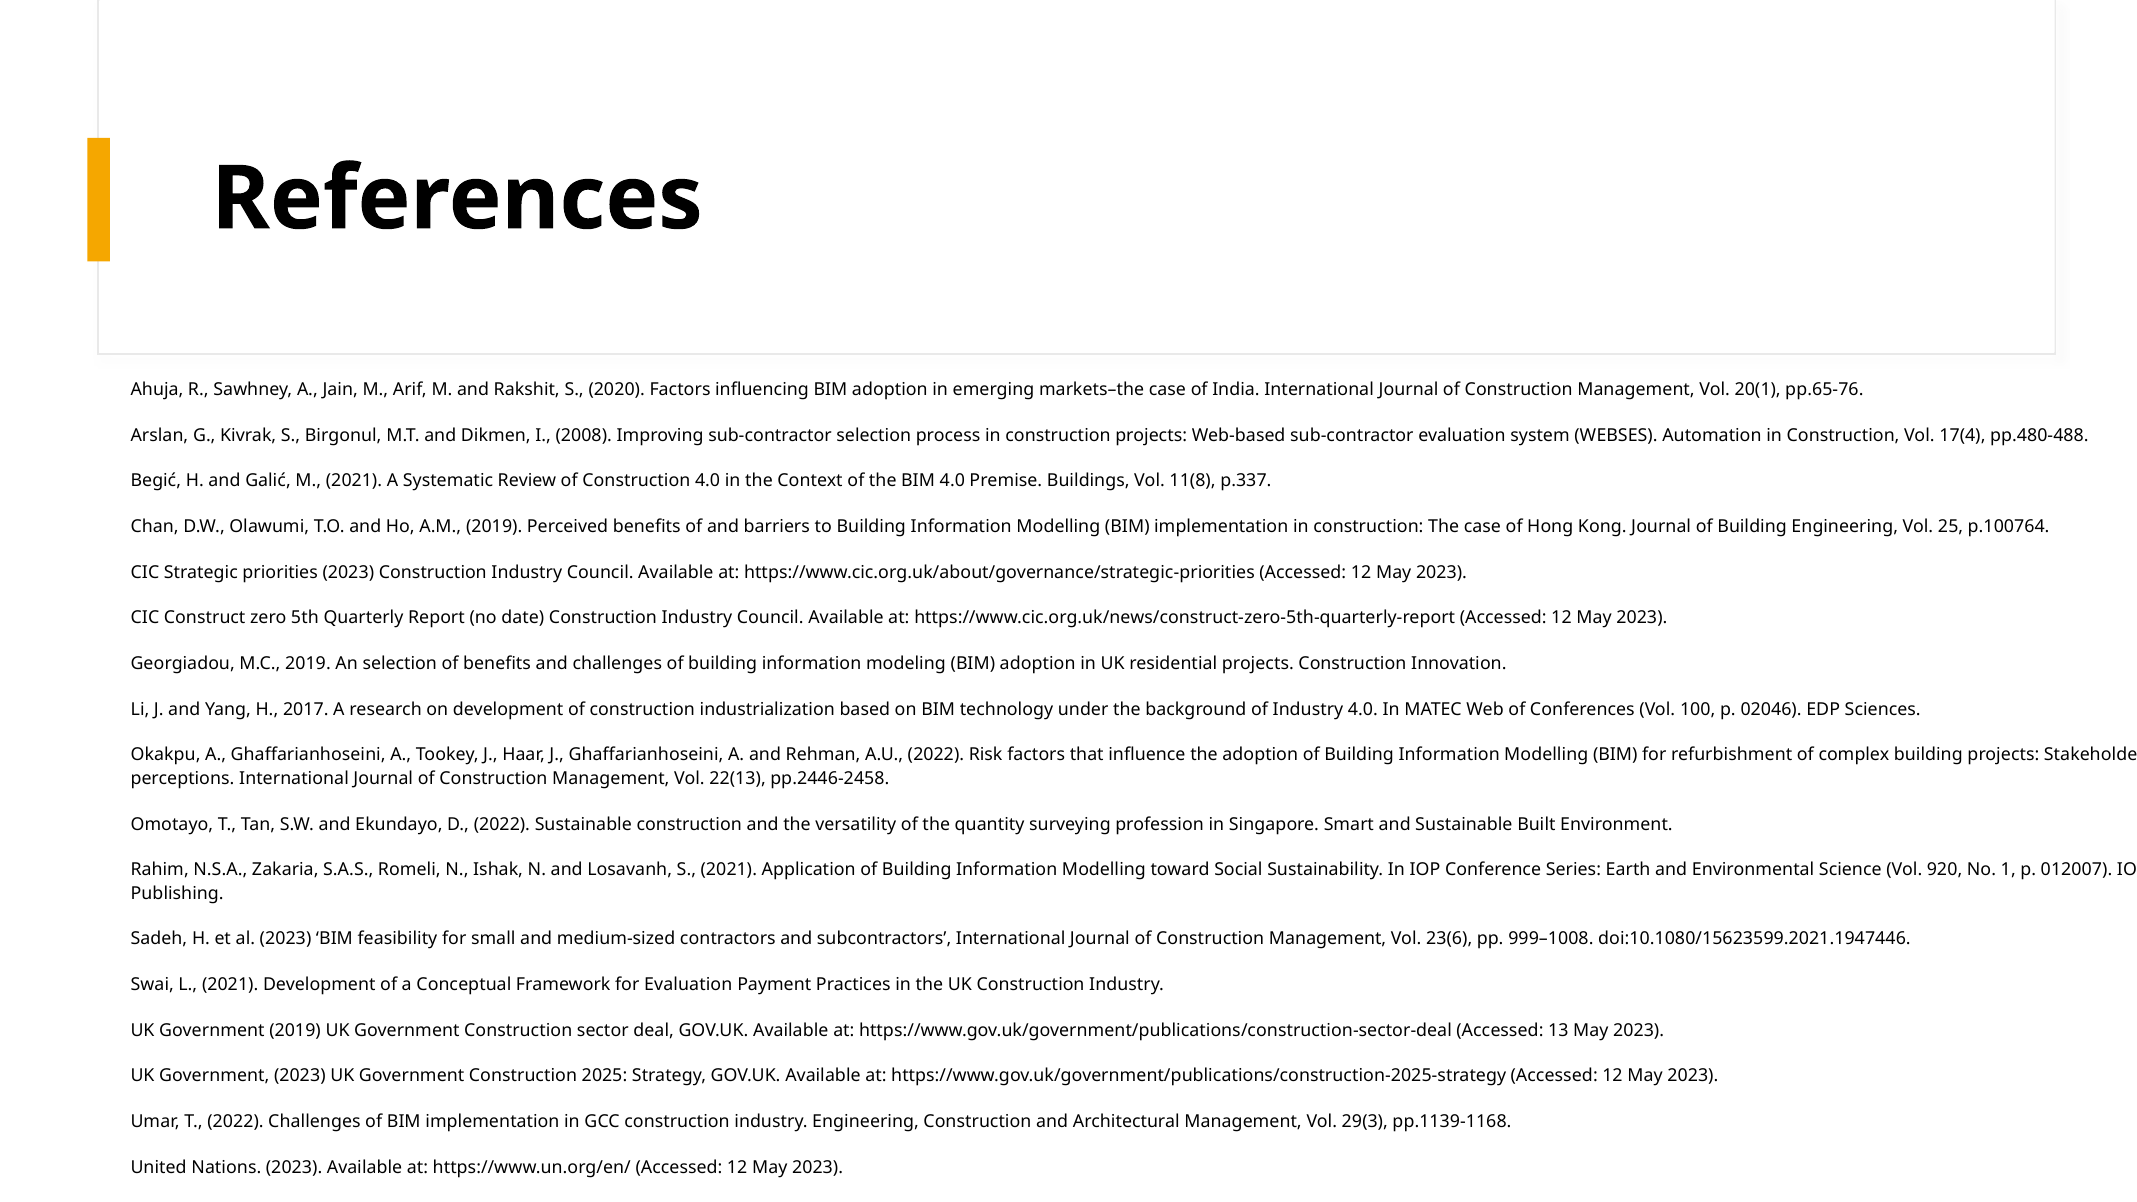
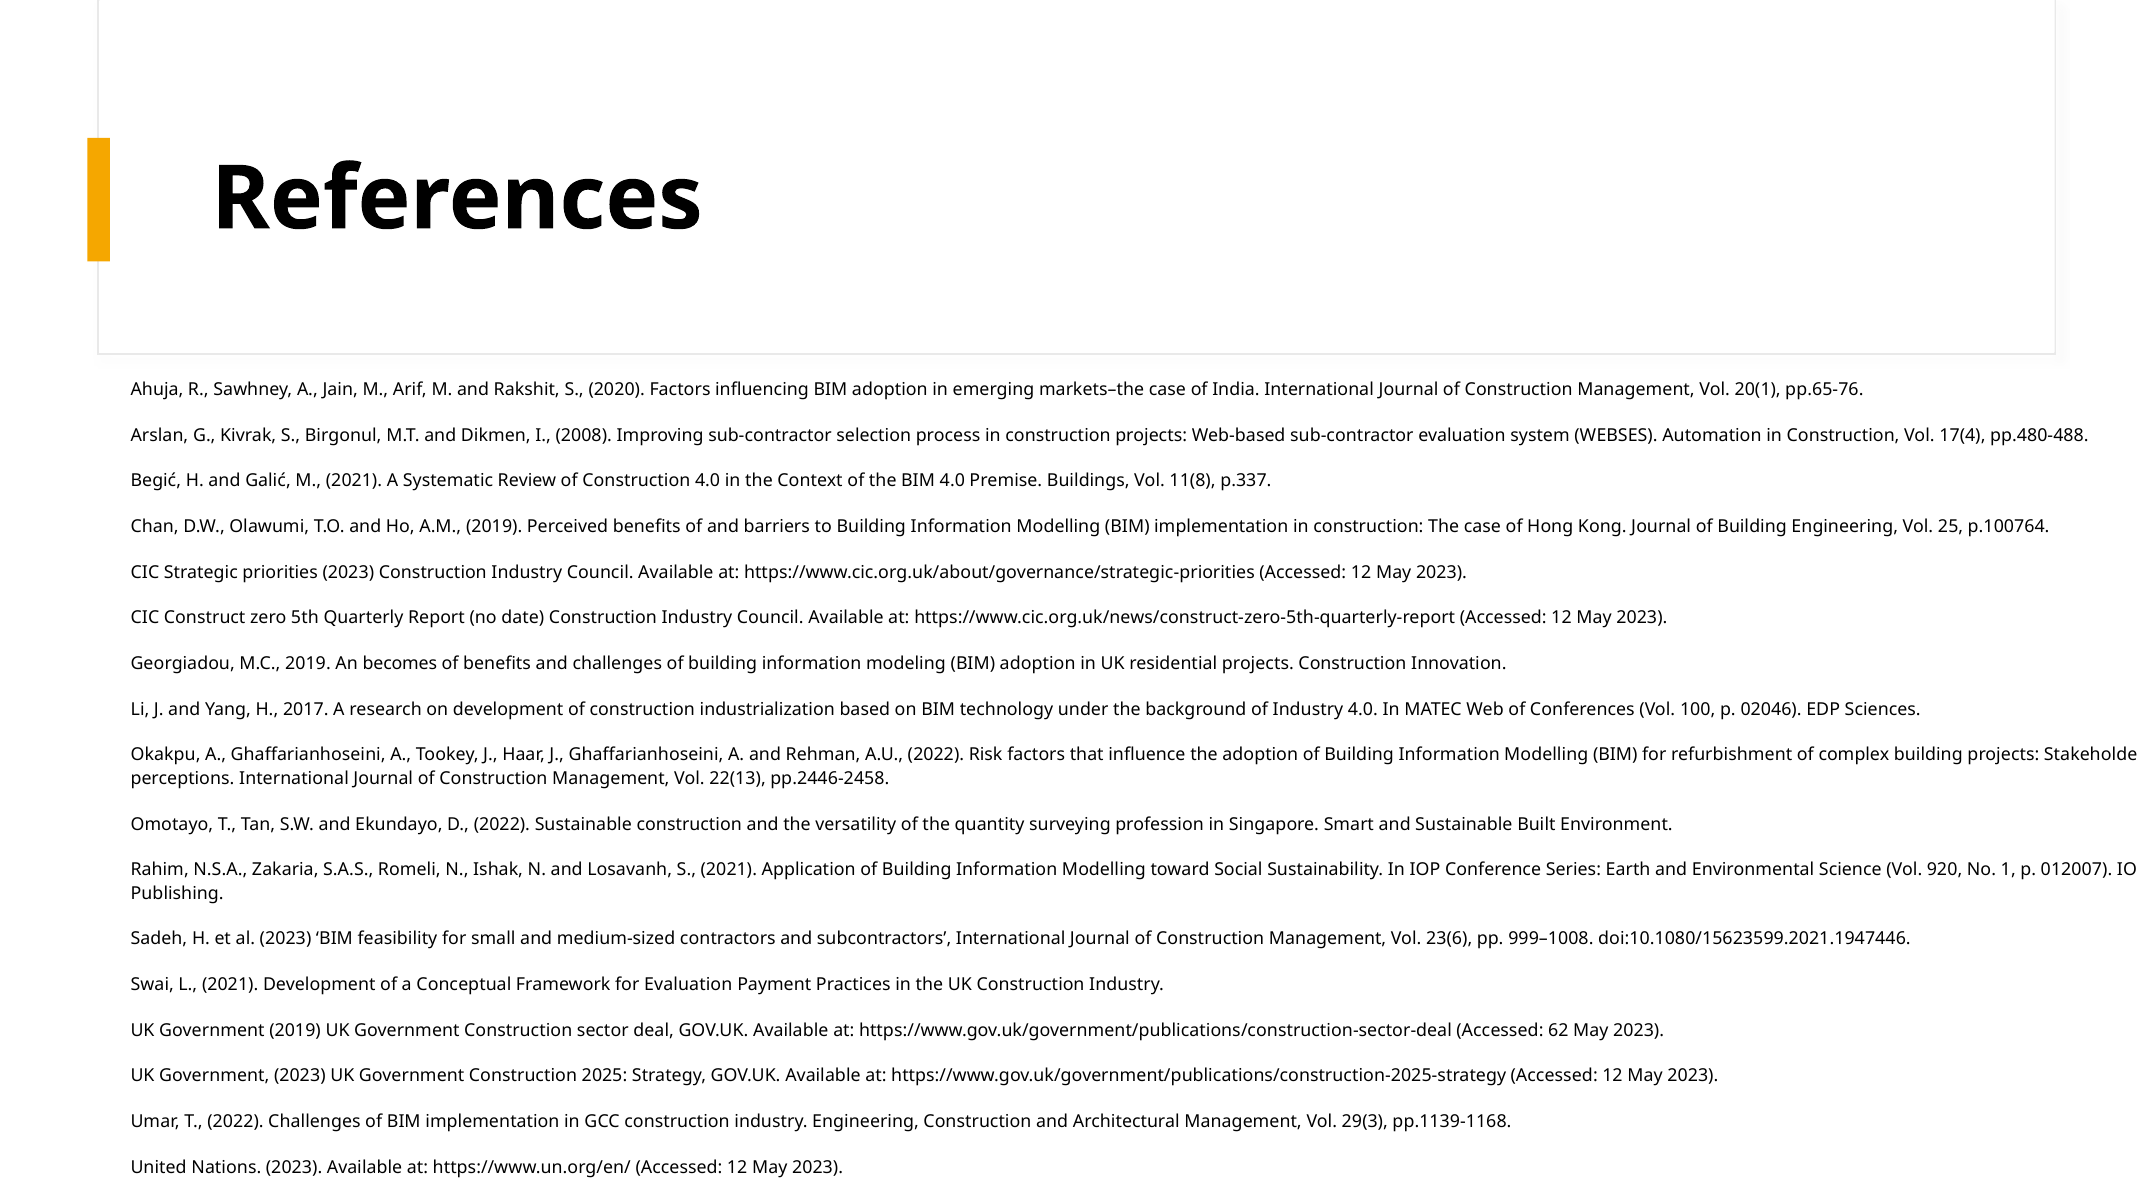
An selection: selection -> becomes (400, 664)
13: 13 -> 62 (1558, 1030)
